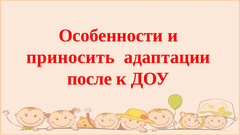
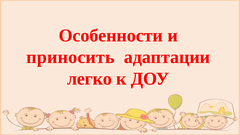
после: после -> легко (90, 79)
